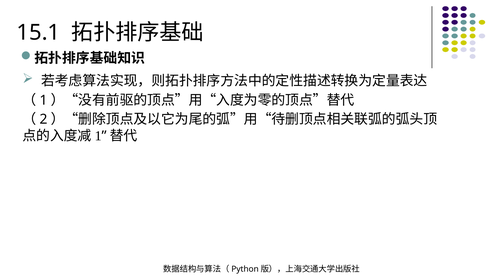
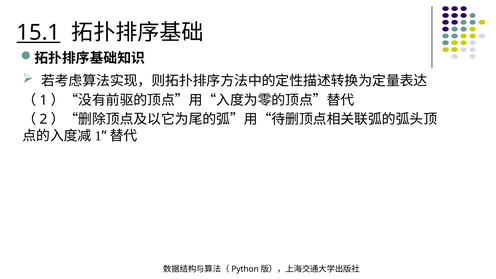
15.1 underline: none -> present (38, 33)
